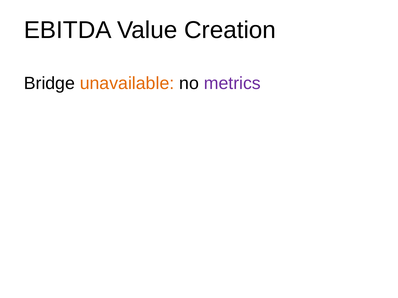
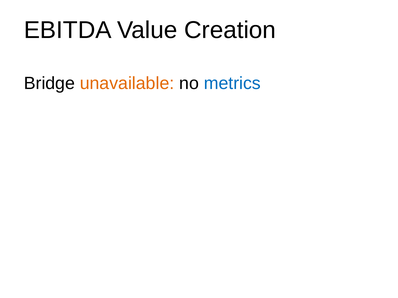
metrics colour: purple -> blue (232, 83)
